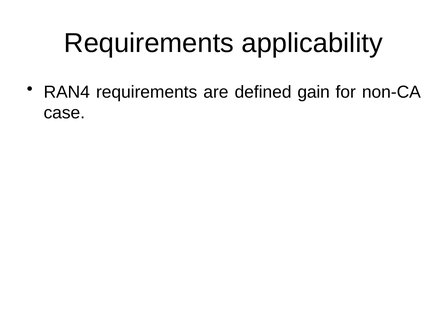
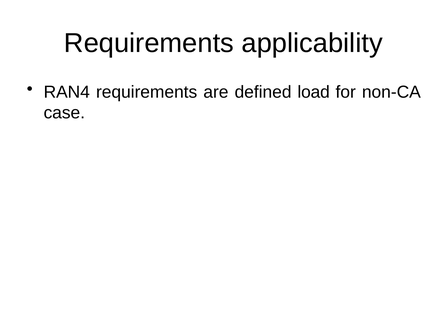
gain: gain -> load (314, 92)
